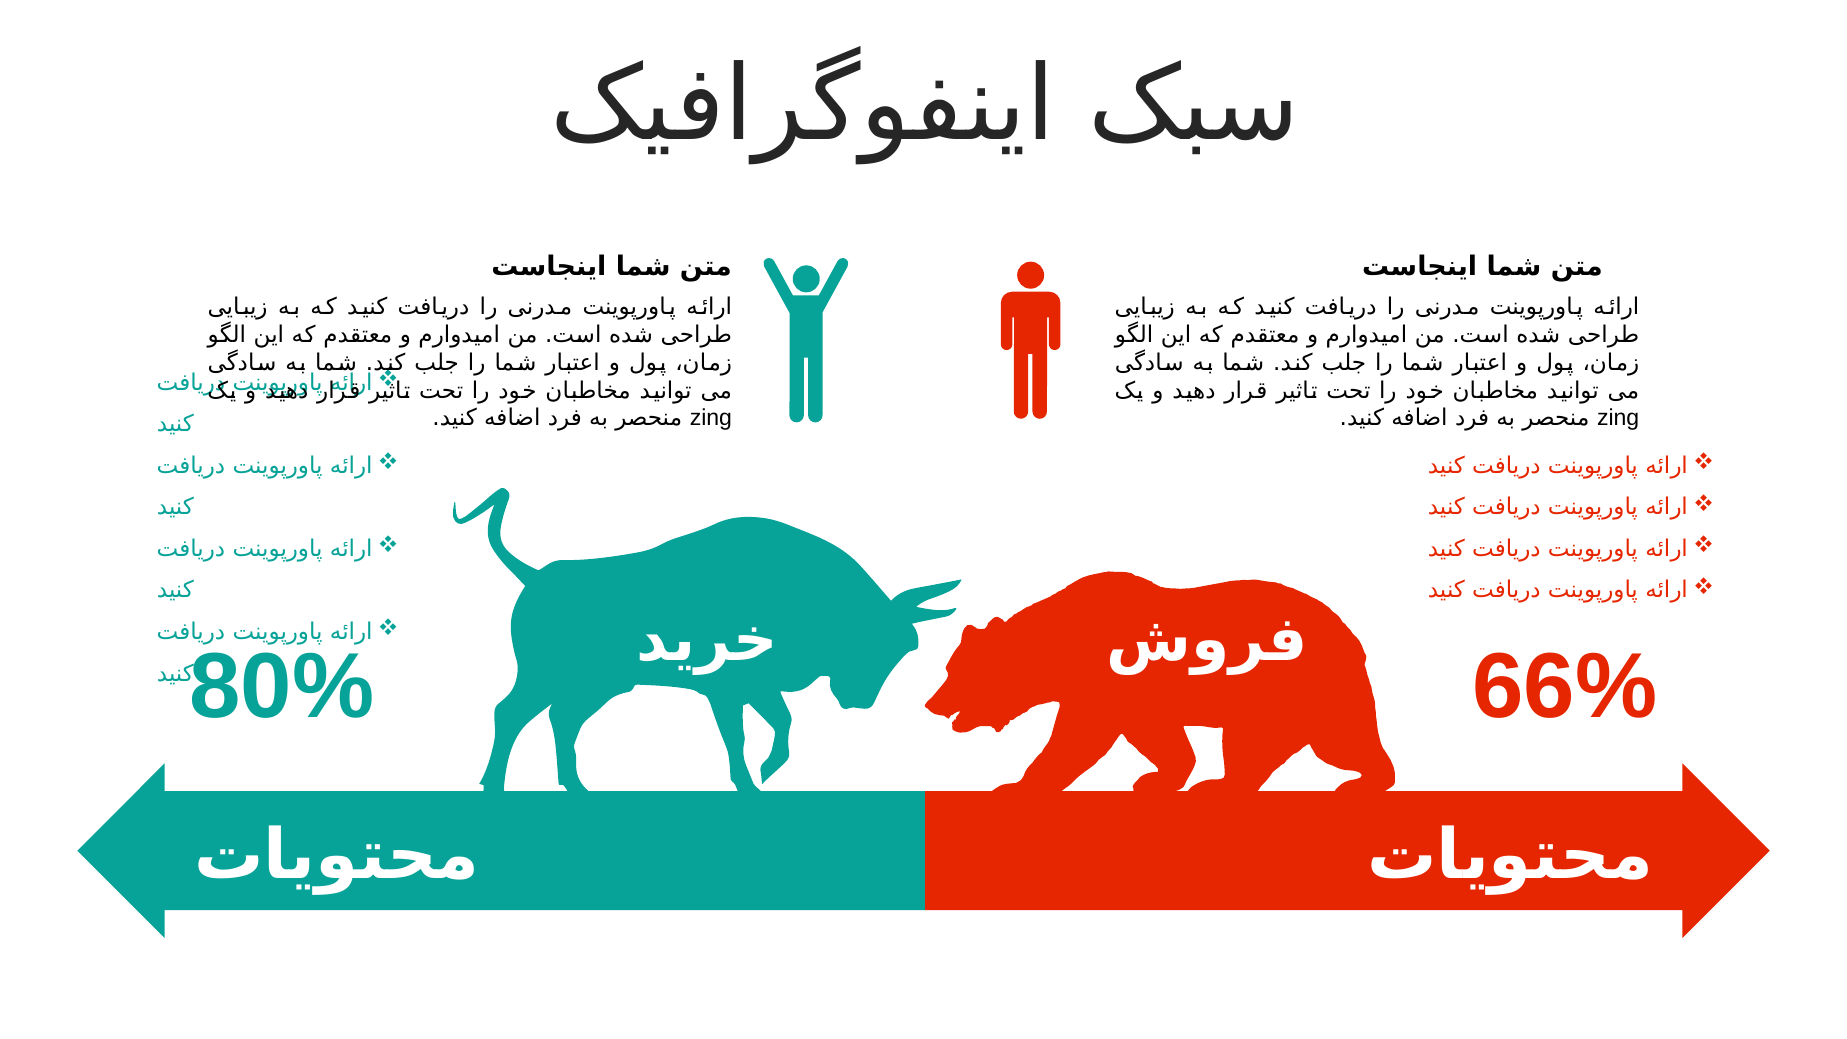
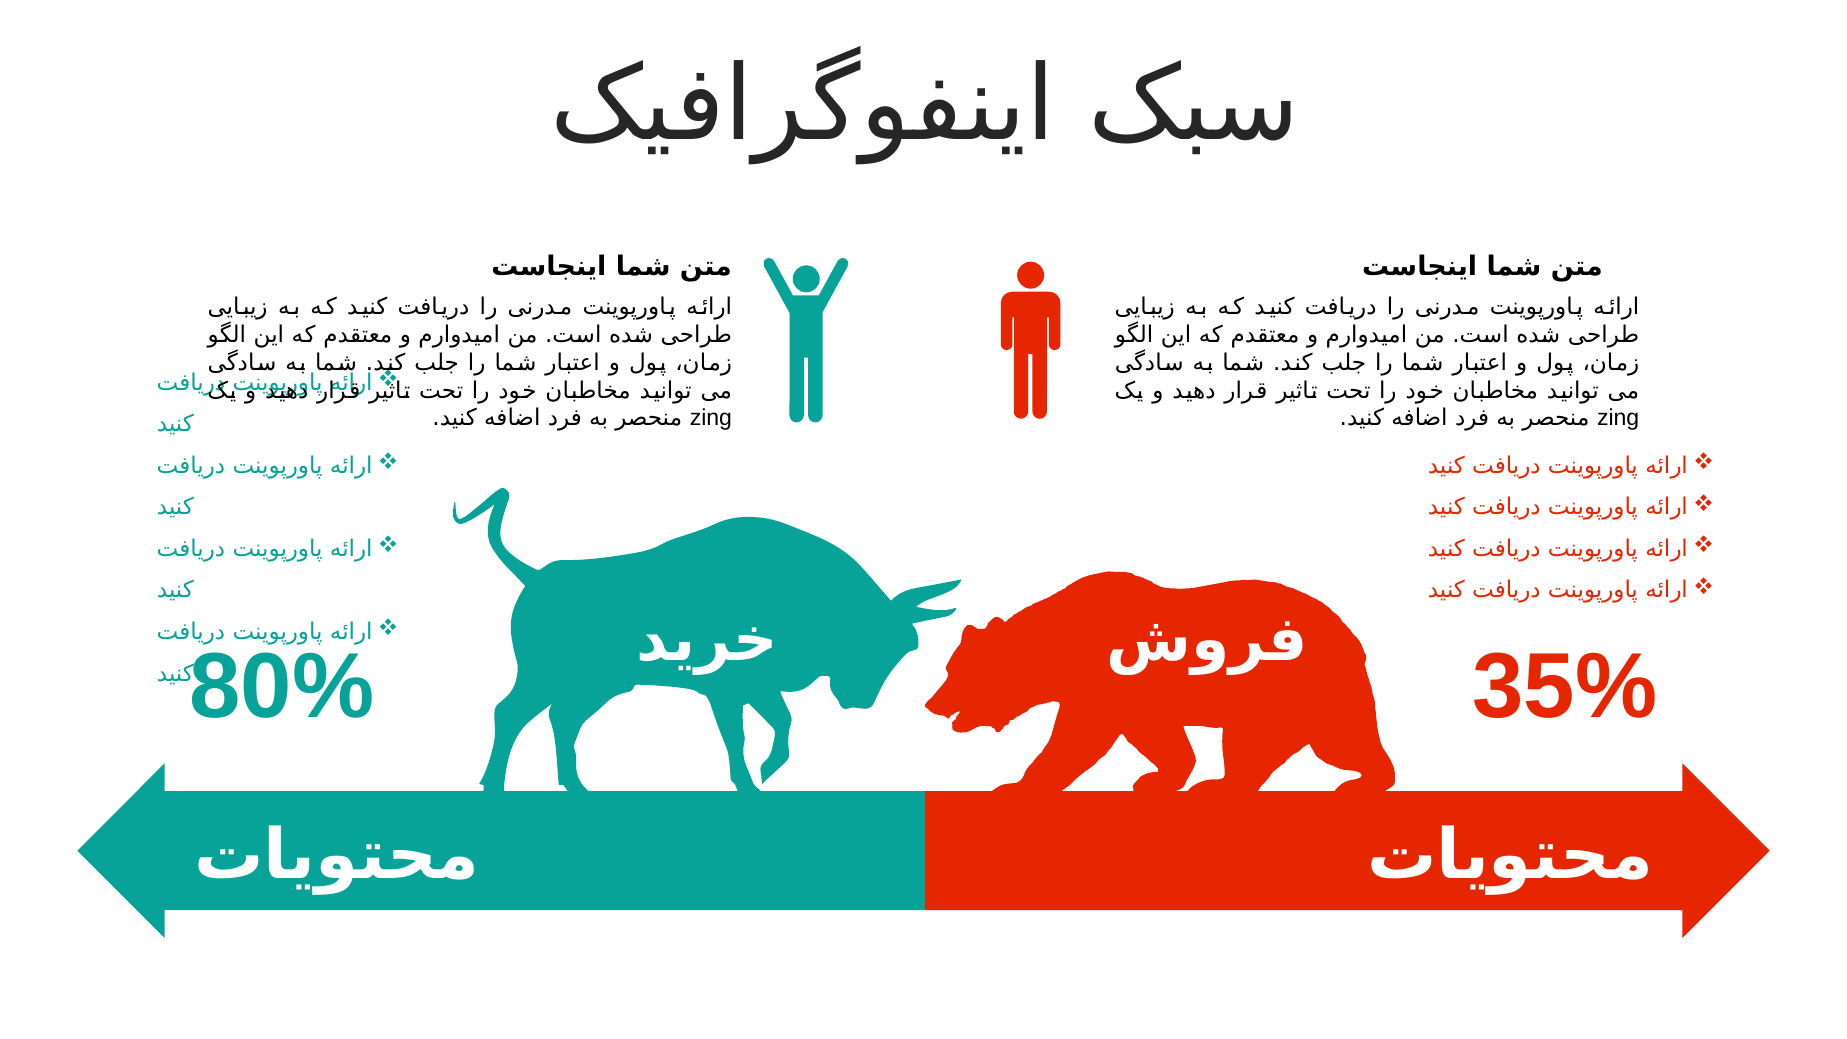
66%: 66% -> 35% (1565, 687)
